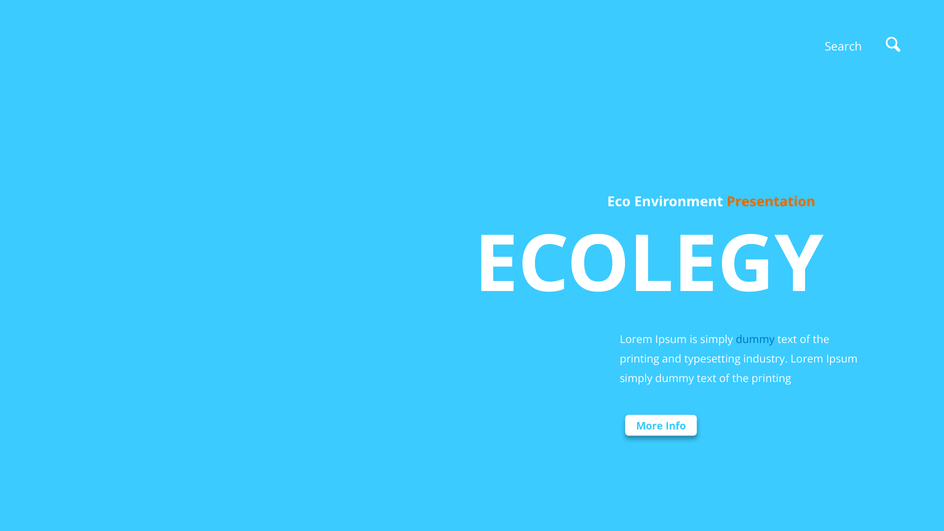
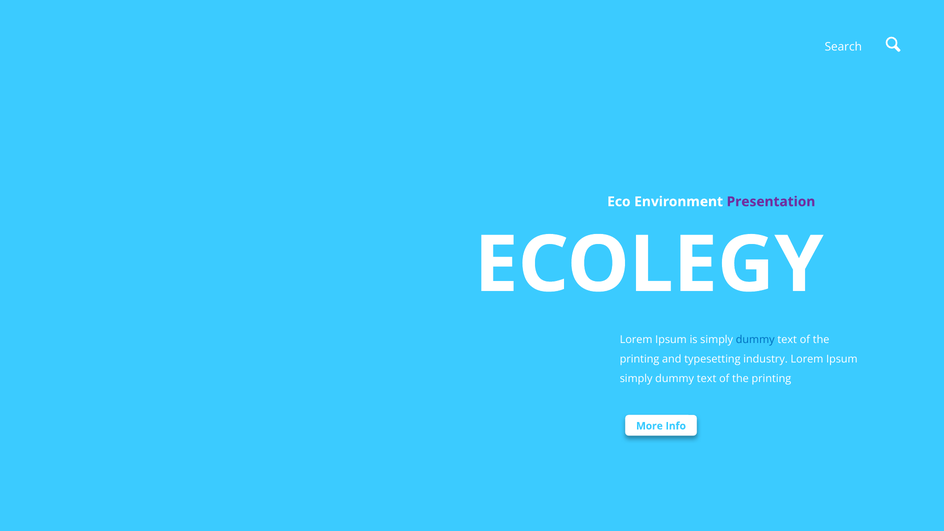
Presentation colour: orange -> purple (771, 202)
